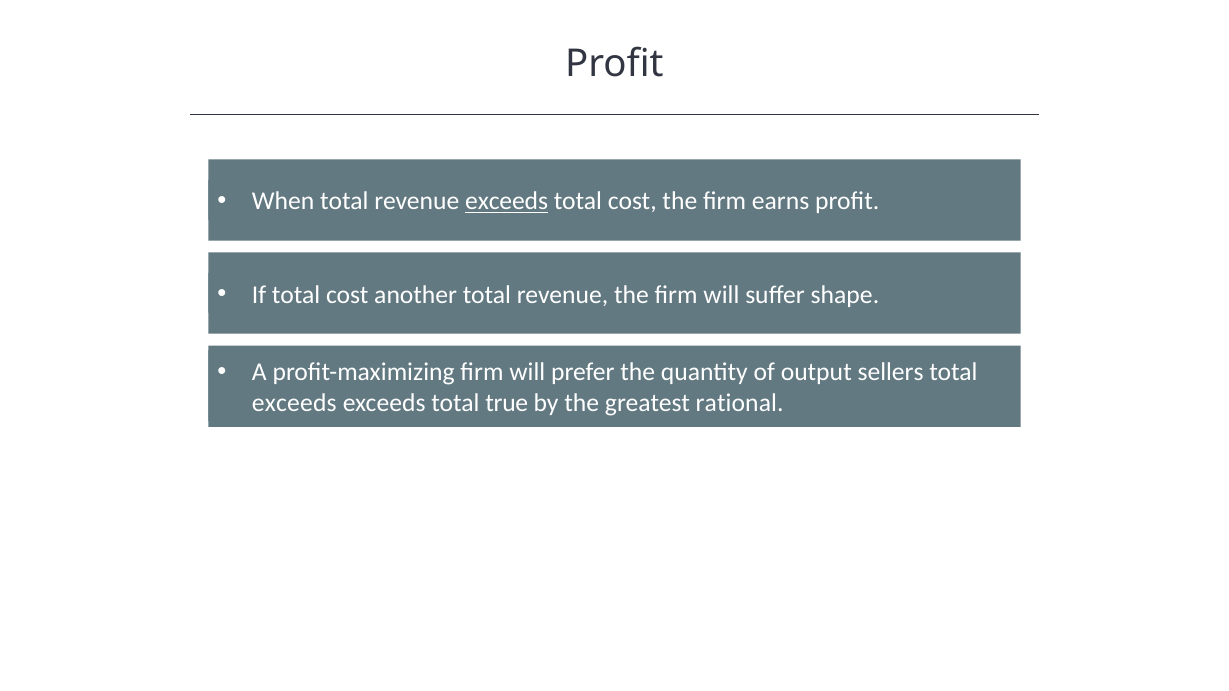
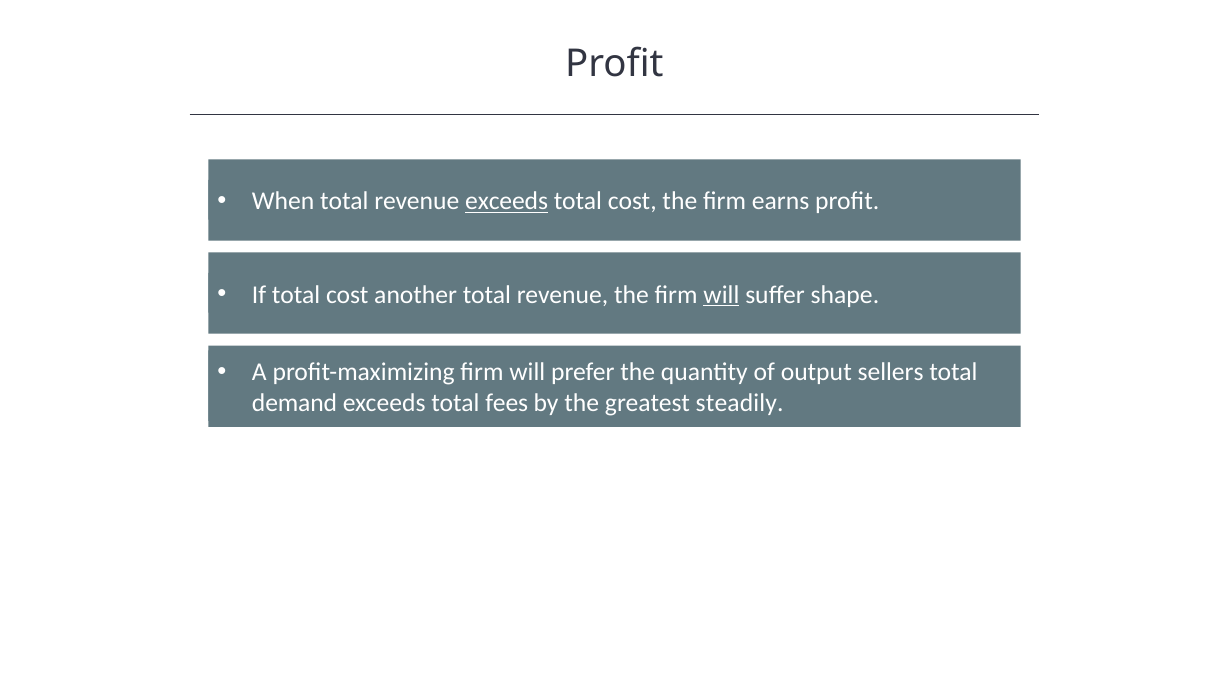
will underline: none -> present (721, 295)
exceeds: exceeds -> demand (295, 403)
true: true -> fees (507, 403)
rational: rational -> steadily (740, 403)
